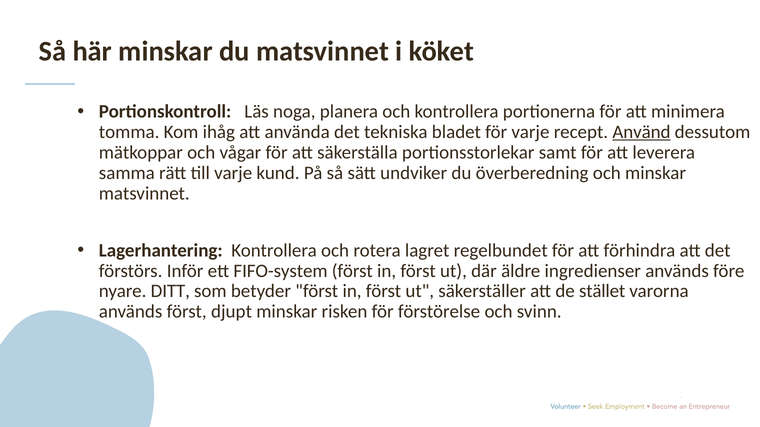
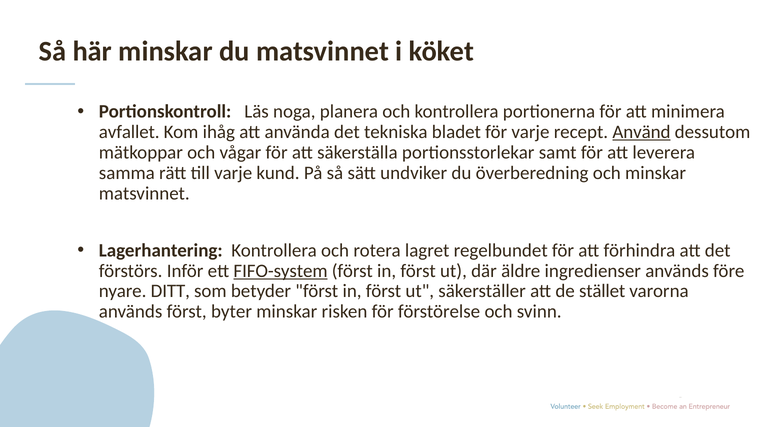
tomma: tomma -> avfallet (129, 132)
FIFO-system underline: none -> present (281, 271)
djupt: djupt -> byter (232, 312)
